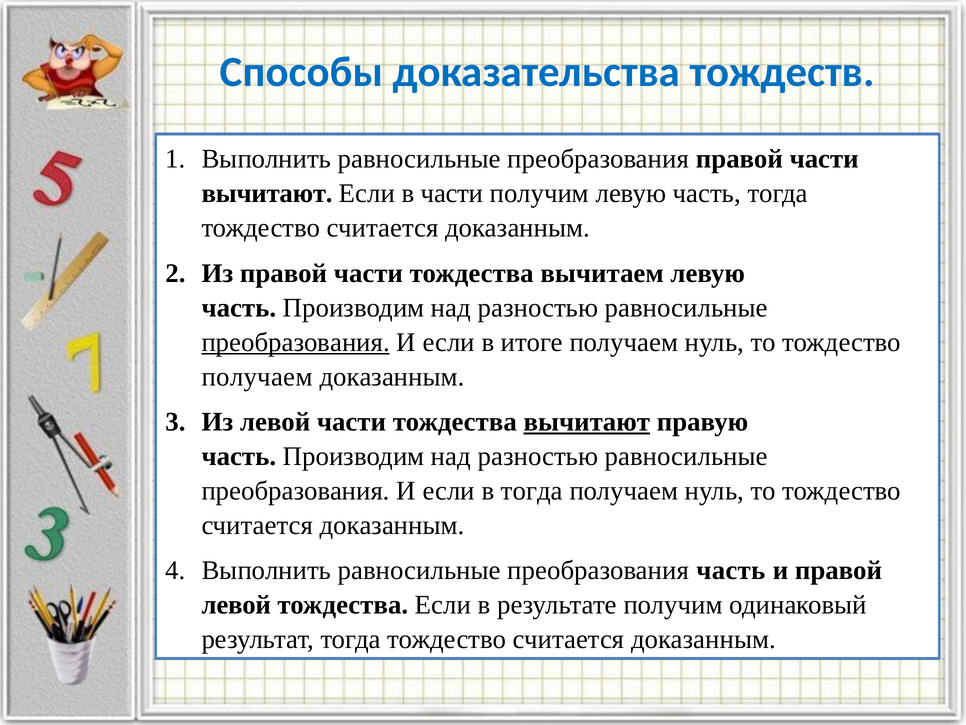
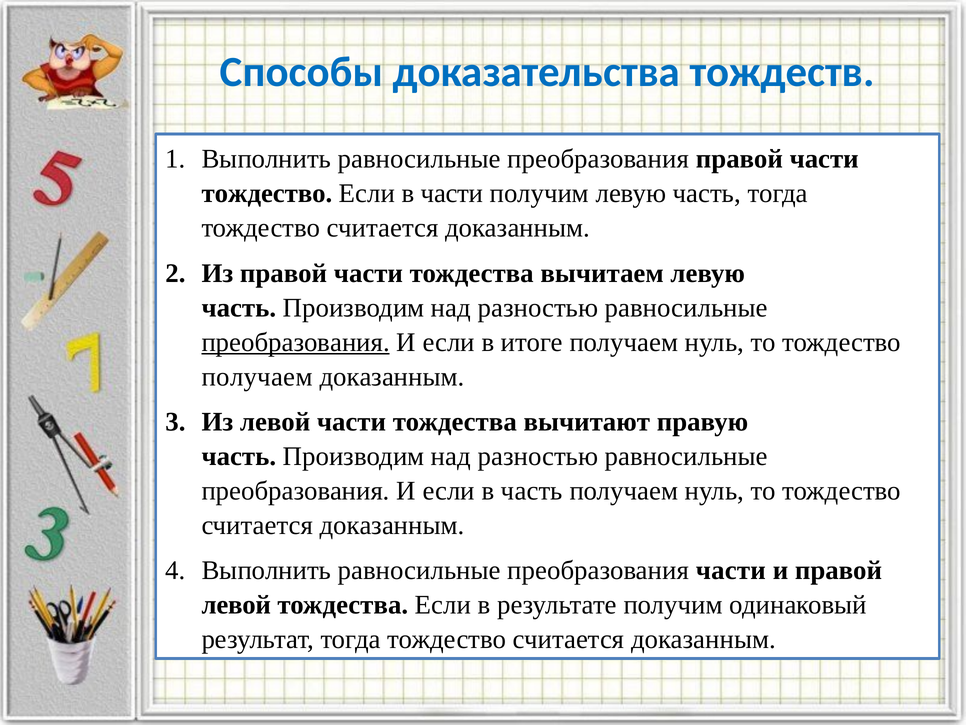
вычитают: вычитают -> тождество (267, 193)
вычитают underline: present -> none (587, 422)
в тогда: тогда -> часть (532, 491)
преобразования часть: часть -> части (731, 570)
